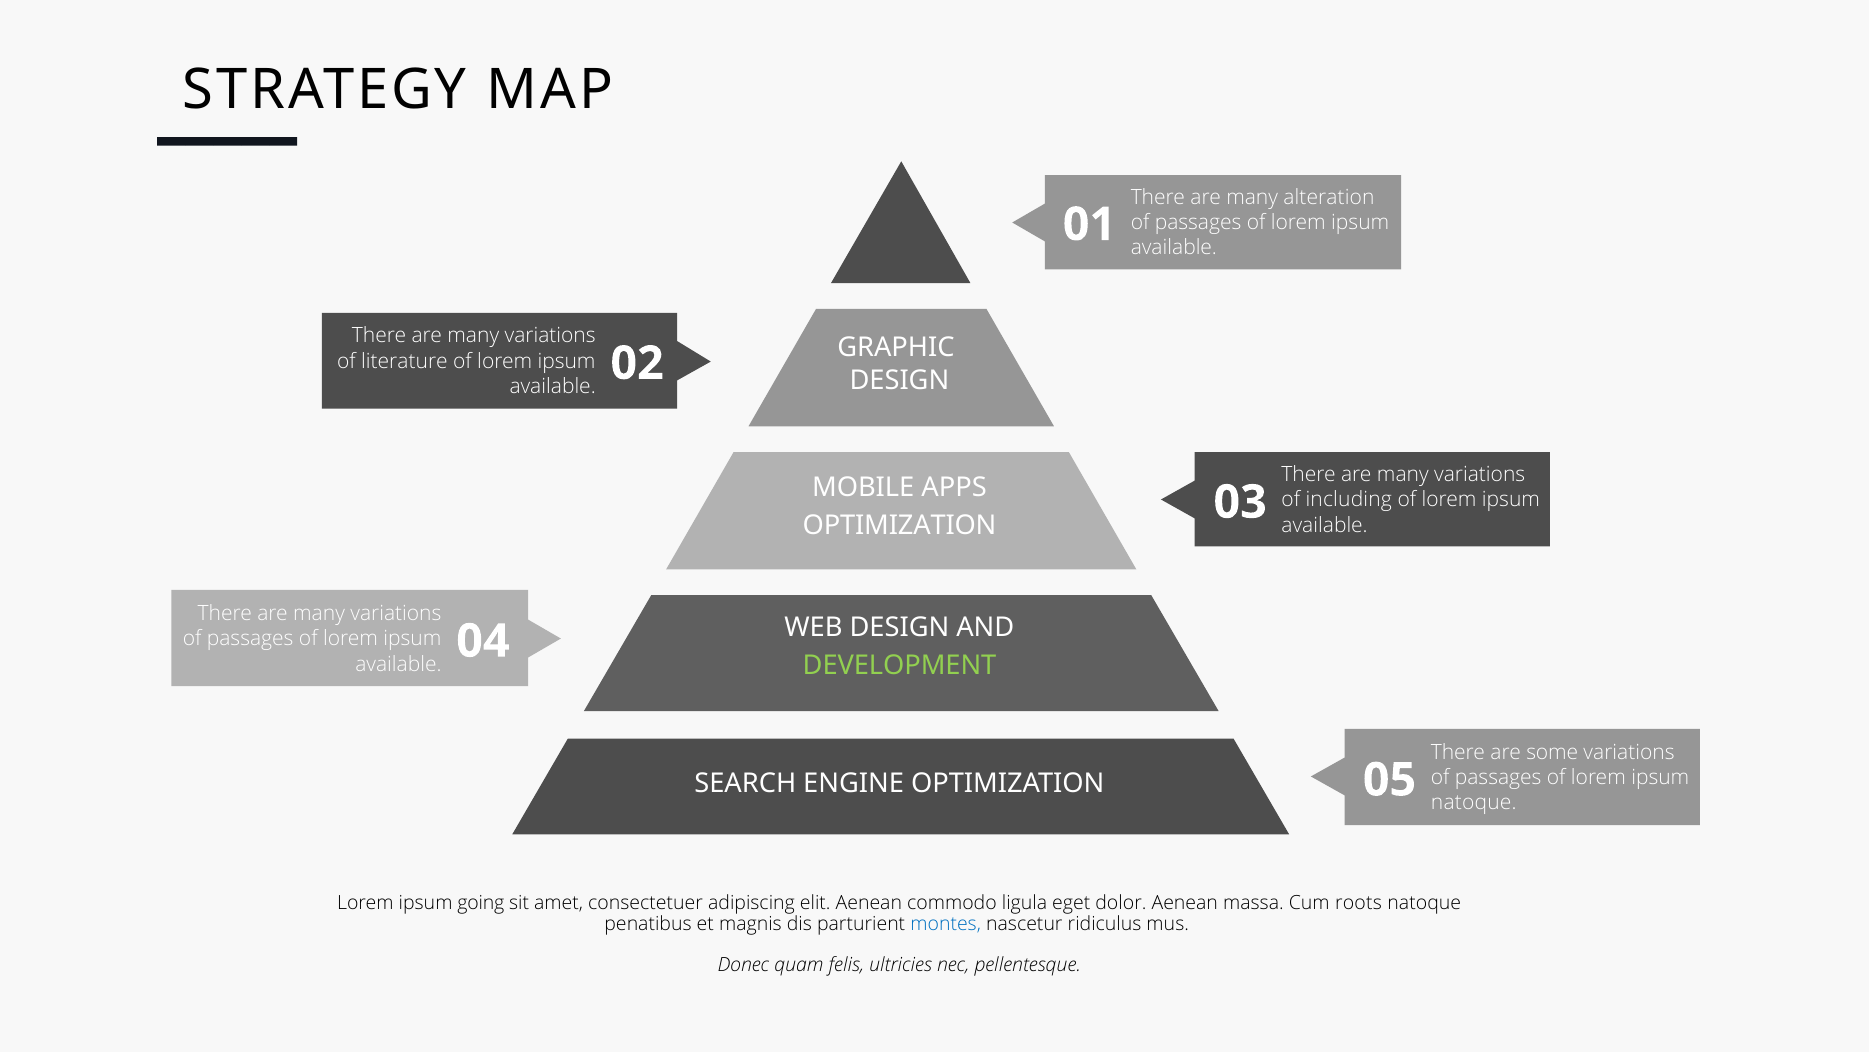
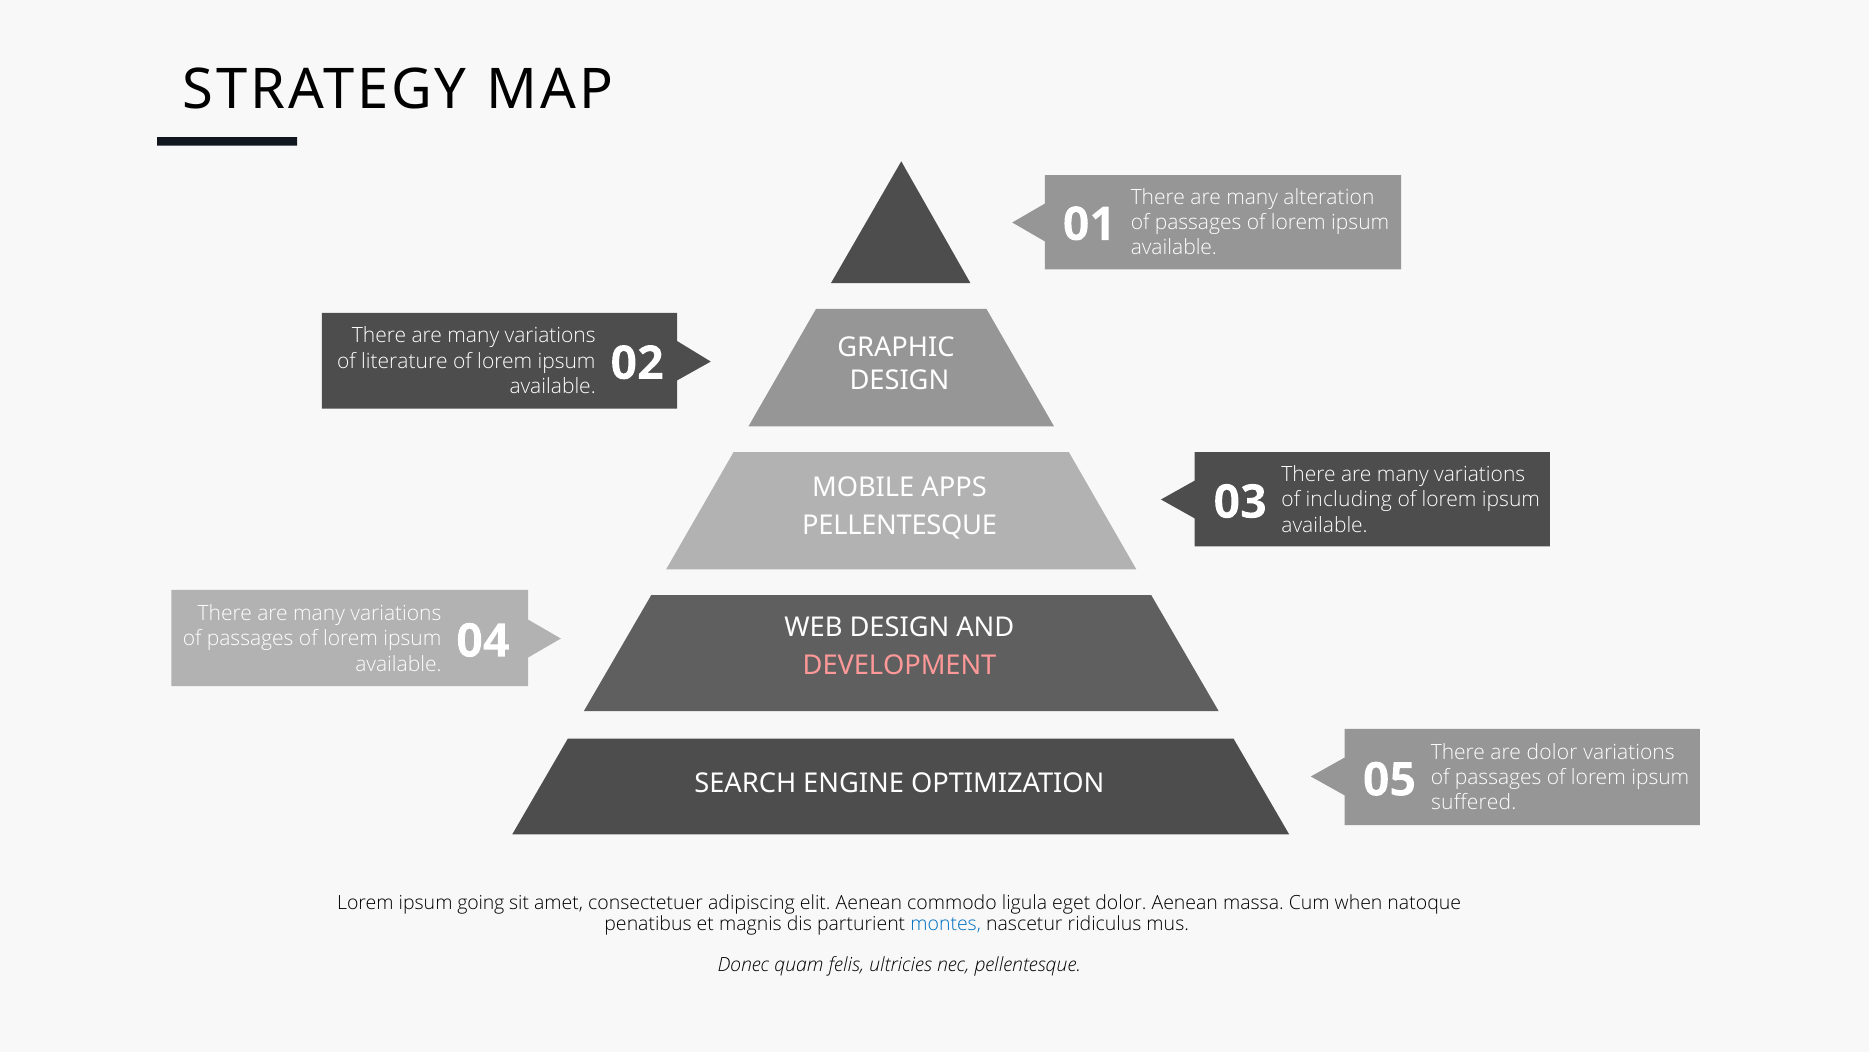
OPTIMIZATION: OPTIMIZATION -> PELLENTESQUE (900, 525)
DEVELOPMENT colour: light green -> pink (900, 666)
are some: some -> dolor (1552, 752)
natoque: natoque -> suffered (1474, 803)
roots: roots -> when (1359, 903)
